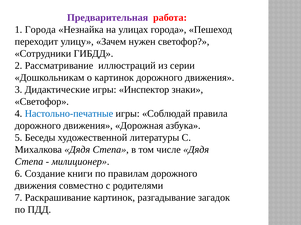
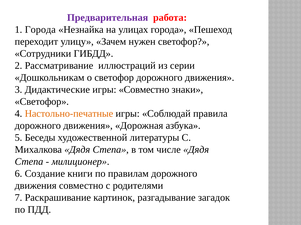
о картинок: картинок -> светофор (114, 78)
игры Инспектор: Инспектор -> Совместно (144, 90)
Настольно-печатные colour: blue -> orange (69, 114)
